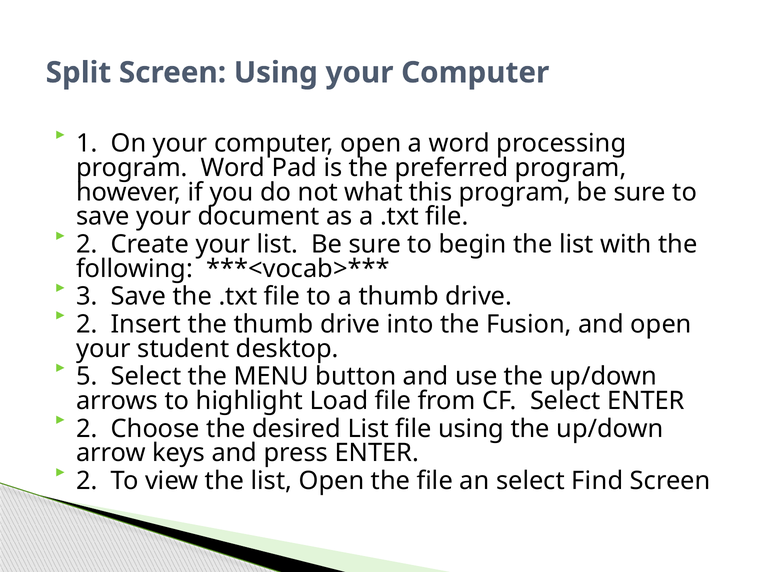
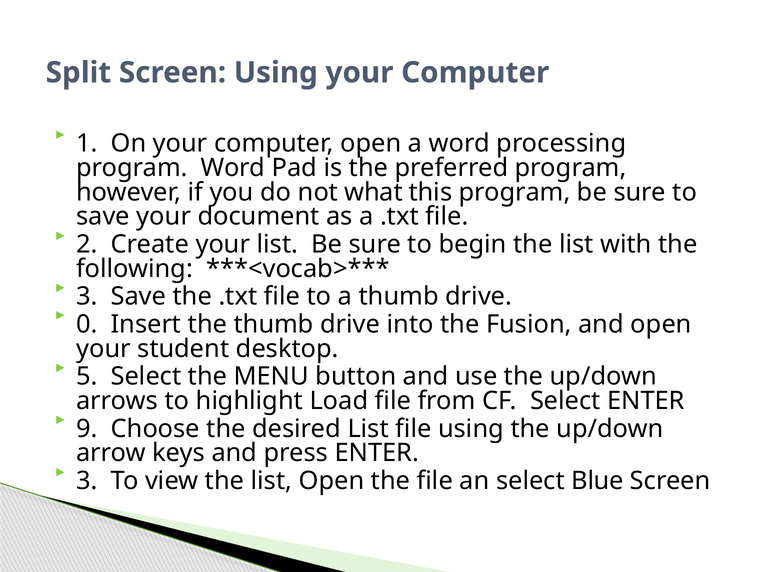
2: 2 -> 0 (87, 324)
2: 2 -> 9 (87, 429)
2: 2 -> 3 (87, 481)
Find: Find -> Blue (598, 481)
